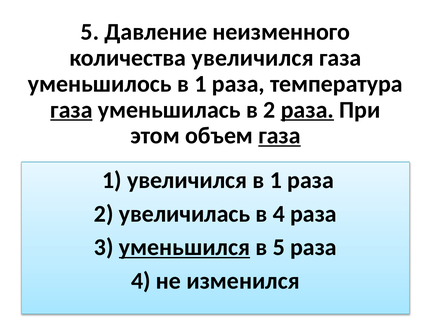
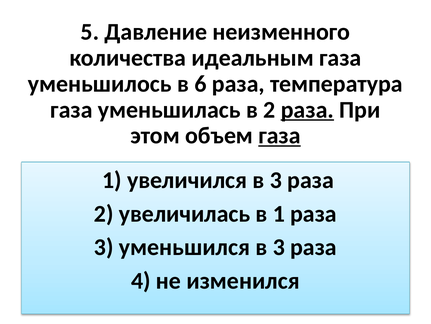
количества увеличился: увеличился -> идеальным (253, 58)
уменьшилось в 1: 1 -> 6 (200, 84)
газа underline: present -> none (71, 110)
увеличился в 1: 1 -> 3 (276, 180)
в 4: 4 -> 1 (279, 213)
уменьшился underline: present -> none (185, 247)
5: 5 -> 3 (279, 247)
